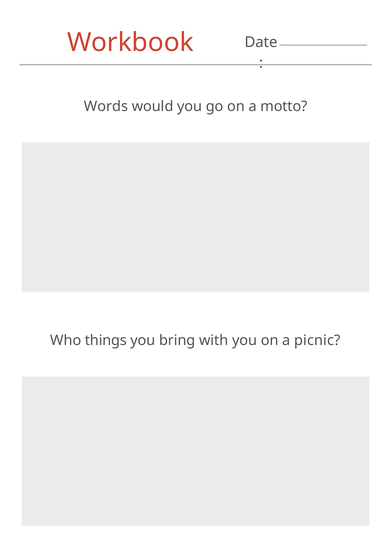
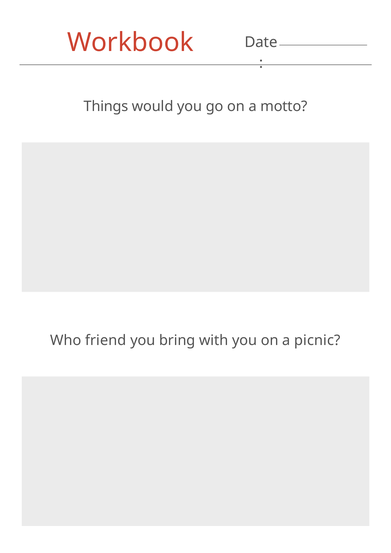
Words: Words -> Things (106, 106)
things: things -> friend (106, 340)
